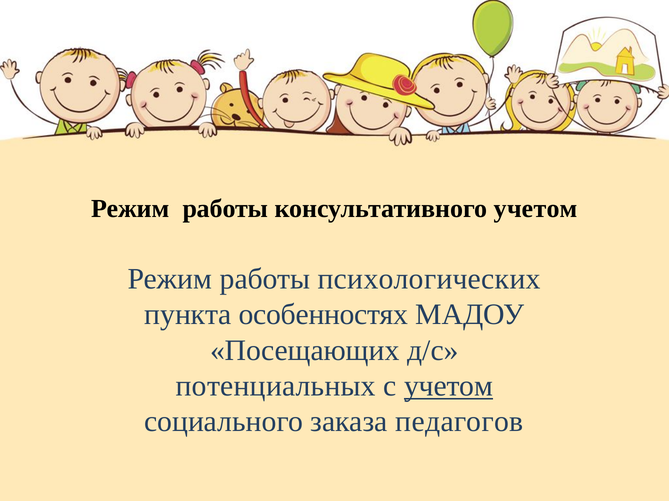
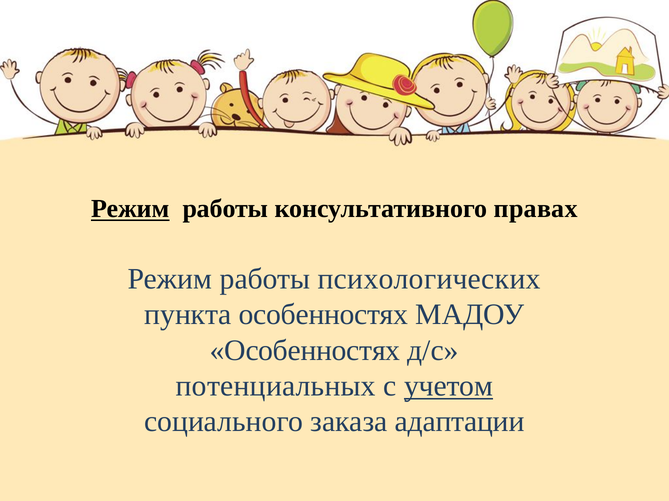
Режим underline: none -> present (130, 209)
консультативного учетом: учетом -> правах (536, 209)
Посещающих: Посещающих -> Особенностях (305, 351)
педагогов: педагогов -> адаптации (460, 422)
